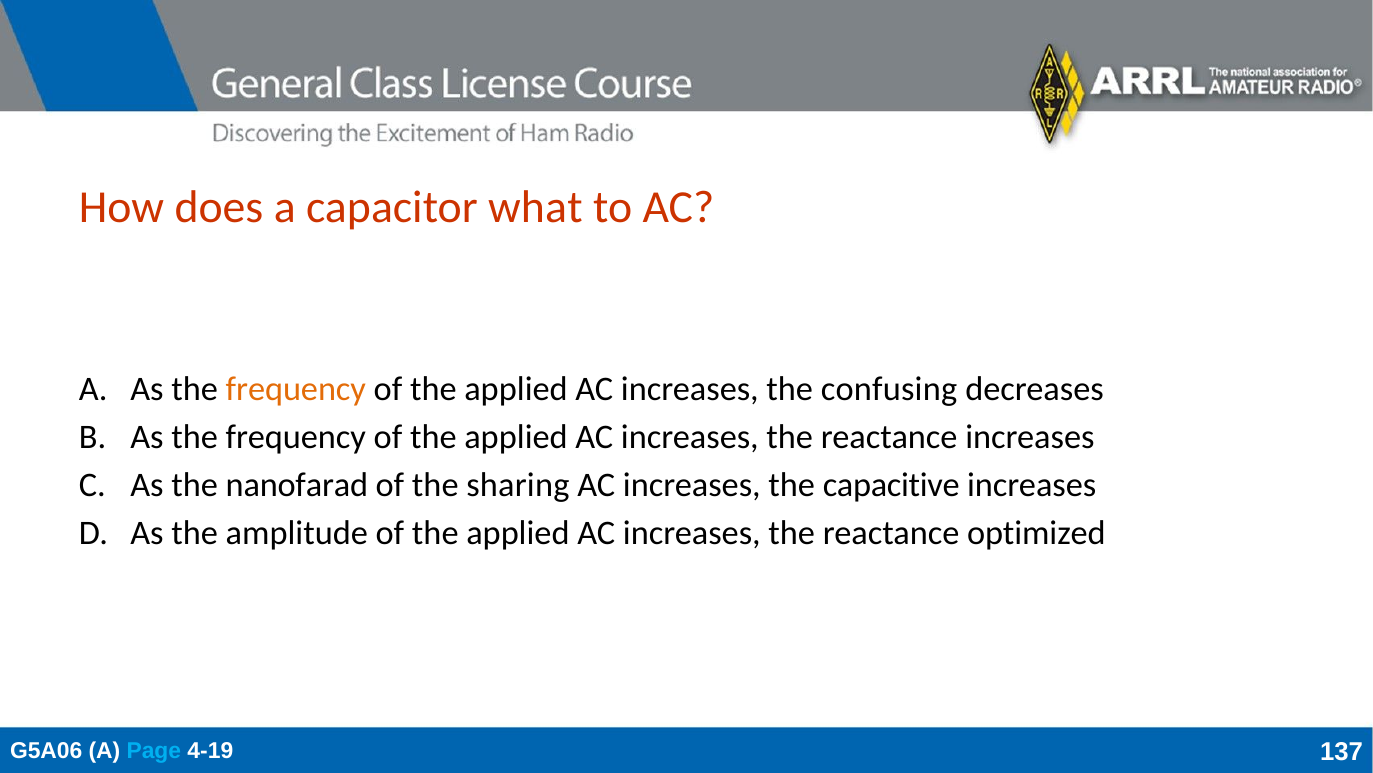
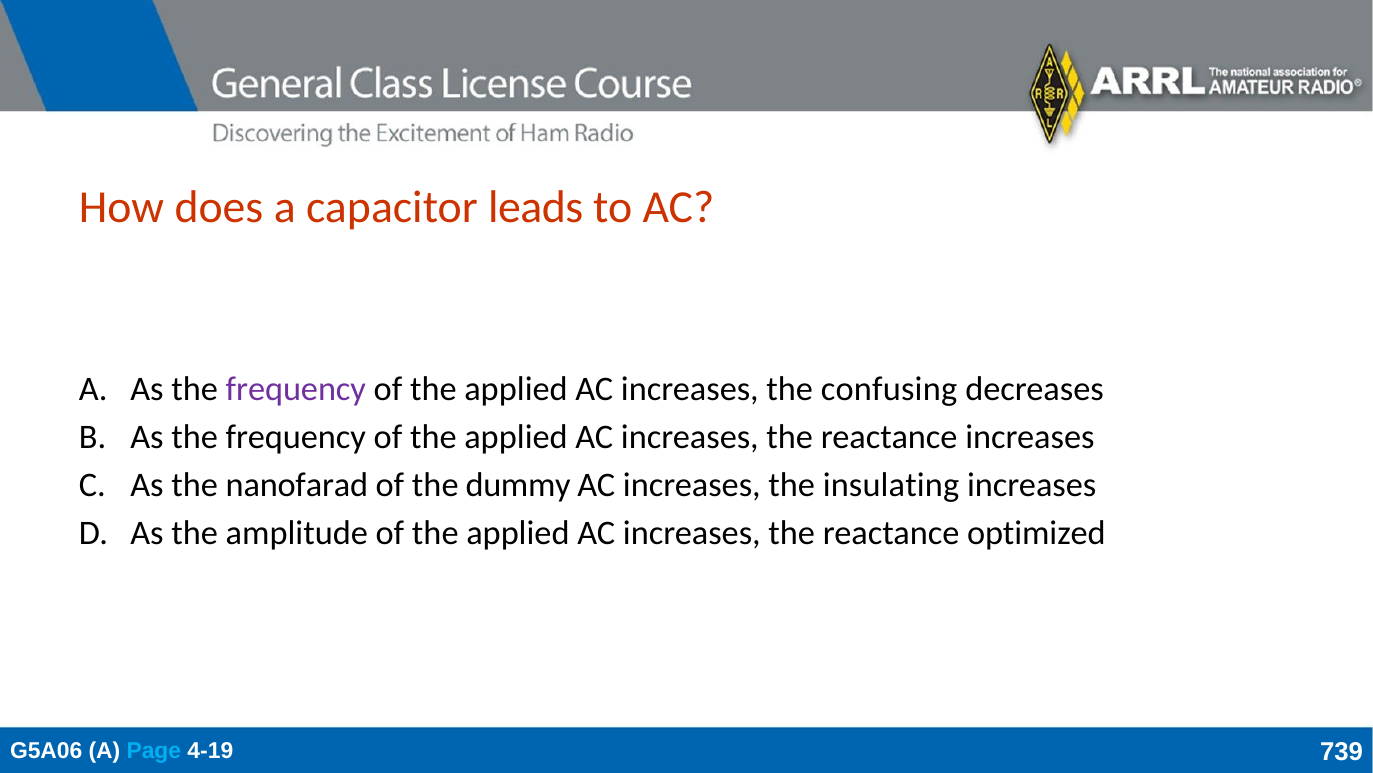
what: what -> leads (536, 207)
frequency colour: orange -> purple (296, 389)
sharing: sharing -> dummy (518, 485)
capacitive: capacitive -> insulating (891, 485)
137: 137 -> 739 (1341, 752)
